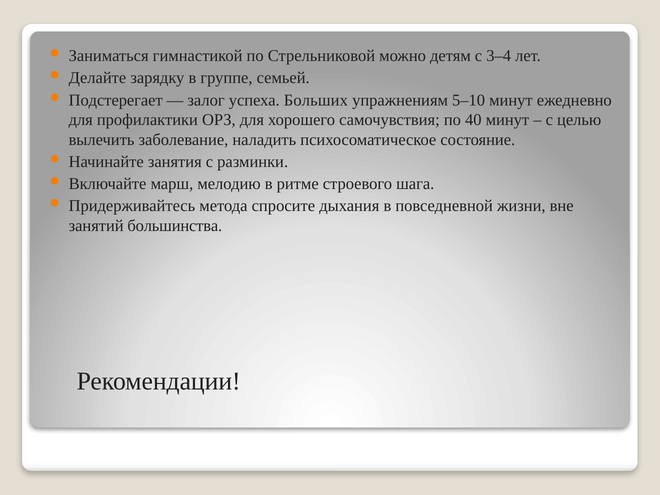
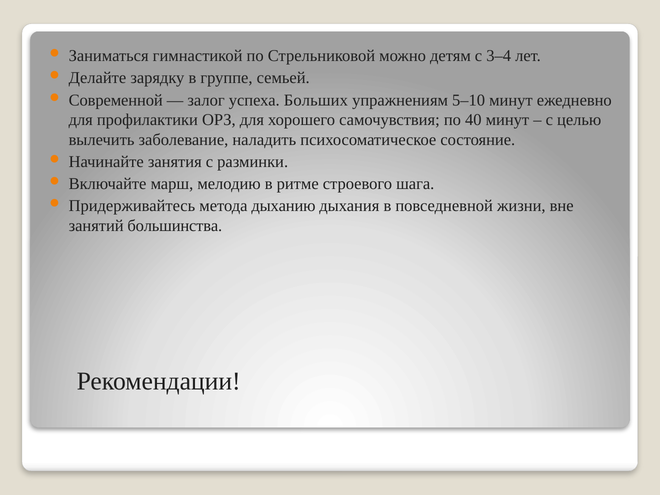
Подстерегает: Подстерегает -> Современной (116, 100)
спросите: спросите -> дыханию (283, 206)
